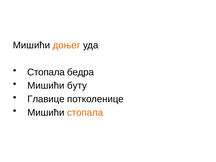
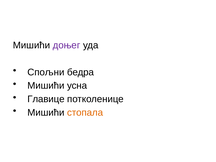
доњег colour: orange -> purple (67, 45)
Стопала: Стопала -> Спољни (46, 72)
буту: буту -> усна (77, 86)
